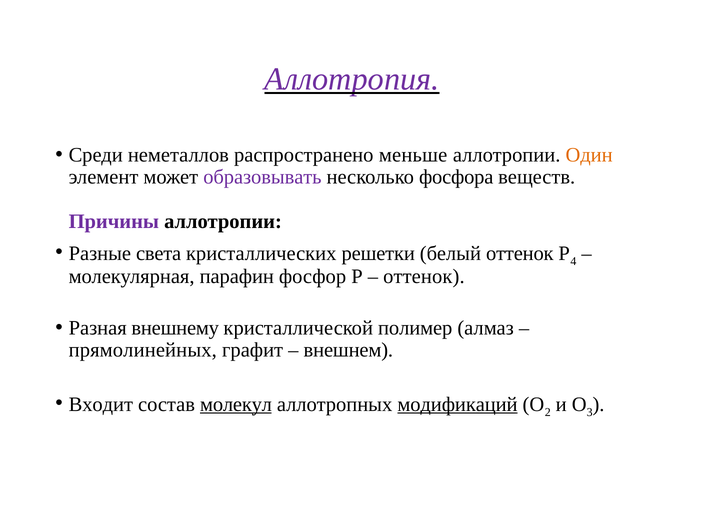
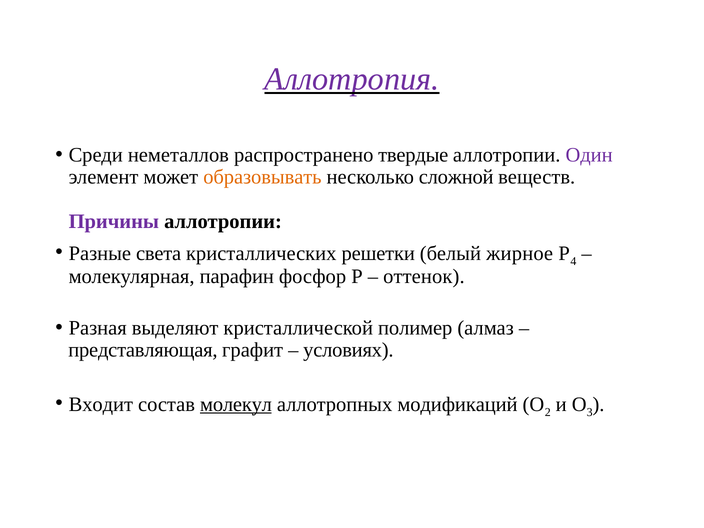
меньше: меньше -> твердые (413, 155)
Один colour: orange -> purple (589, 155)
образовывать colour: purple -> orange (262, 177)
фосфора: фосфора -> сложной (456, 177)
белый оттенок: оттенок -> жирное (520, 254)
внешнему: внешнему -> выделяют (175, 328)
прямолинейных: прямолинейных -> представляющая (143, 350)
внешнем: внешнем -> условиях (348, 350)
модификаций underline: present -> none (458, 404)
